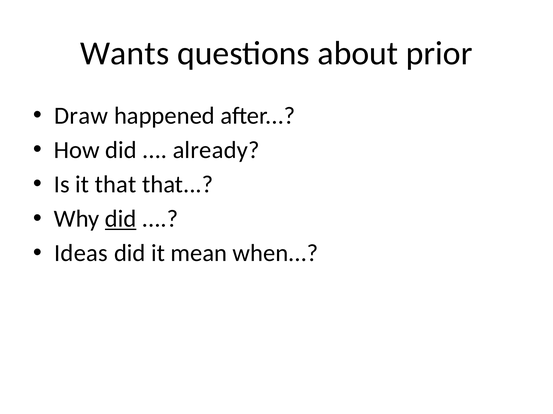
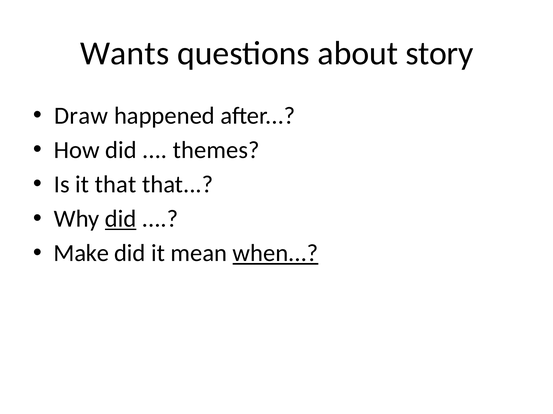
prior: prior -> story (439, 54)
already: already -> themes (216, 150)
Ideas: Ideas -> Make (81, 254)
when underline: none -> present (275, 254)
